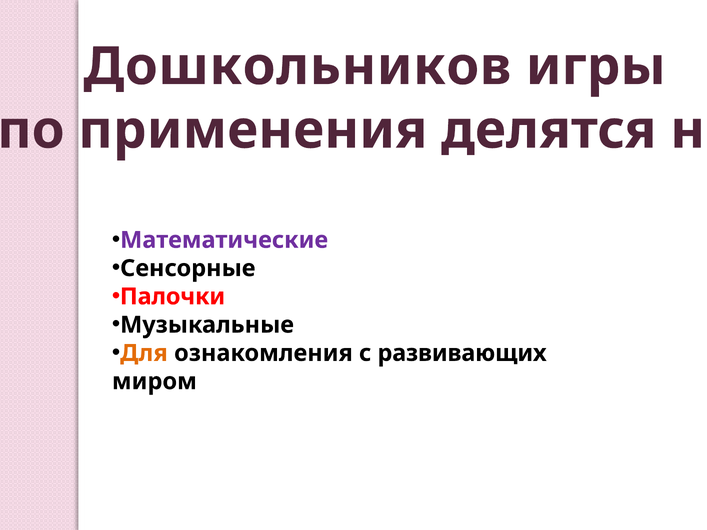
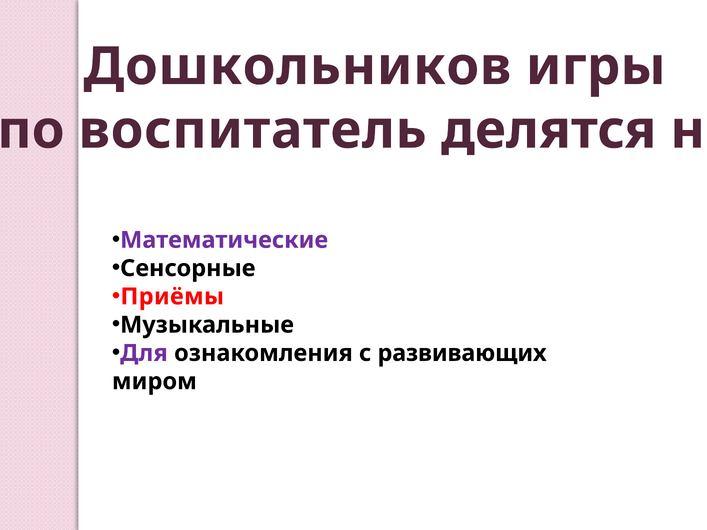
применения: применения -> воспитатель (253, 130)
Палочки: Палочки -> Приёмы (172, 297)
Для colour: orange -> purple (144, 353)
